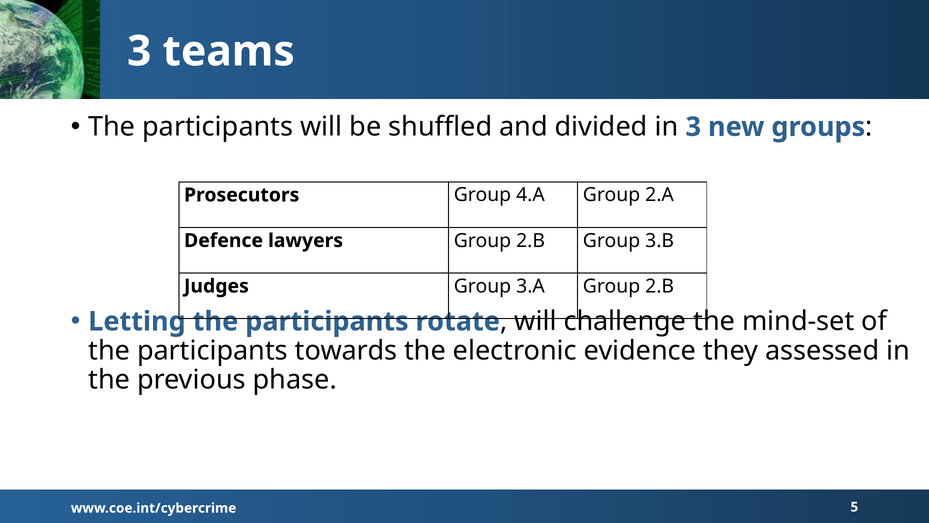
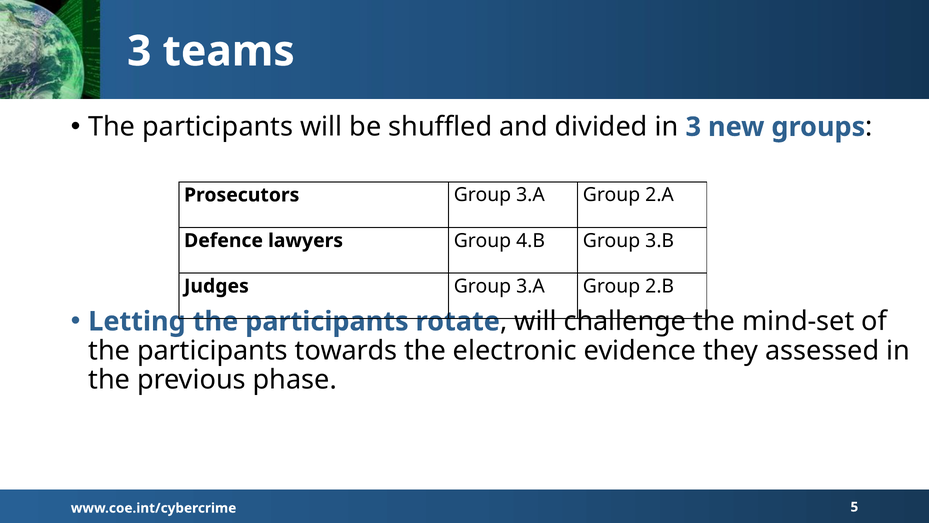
Prosecutors Group 4.A: 4.A -> 3.A (530, 195)
lawyers Group 2.B: 2.B -> 4.B (531, 240)
